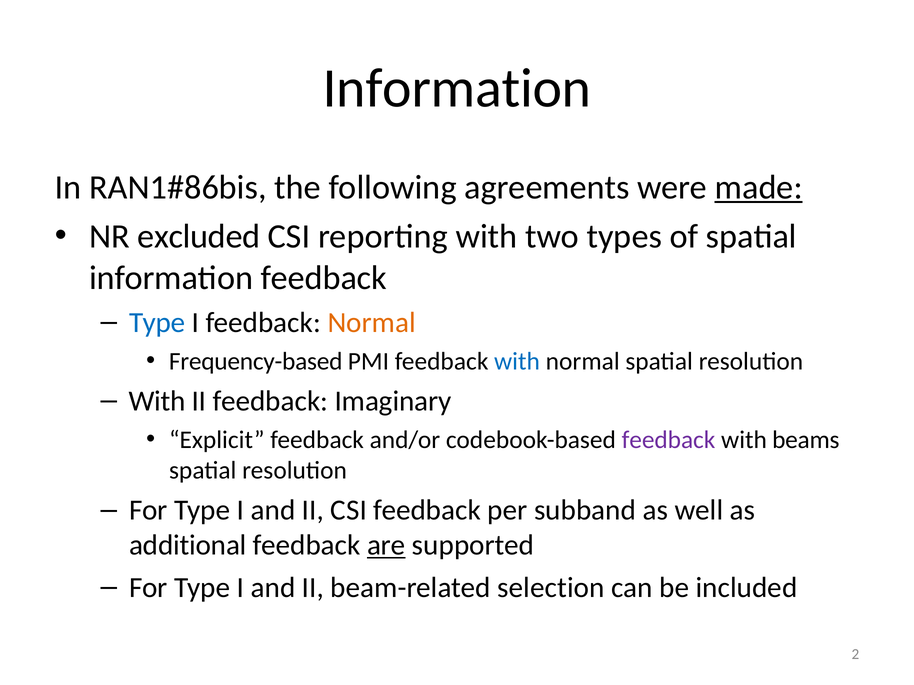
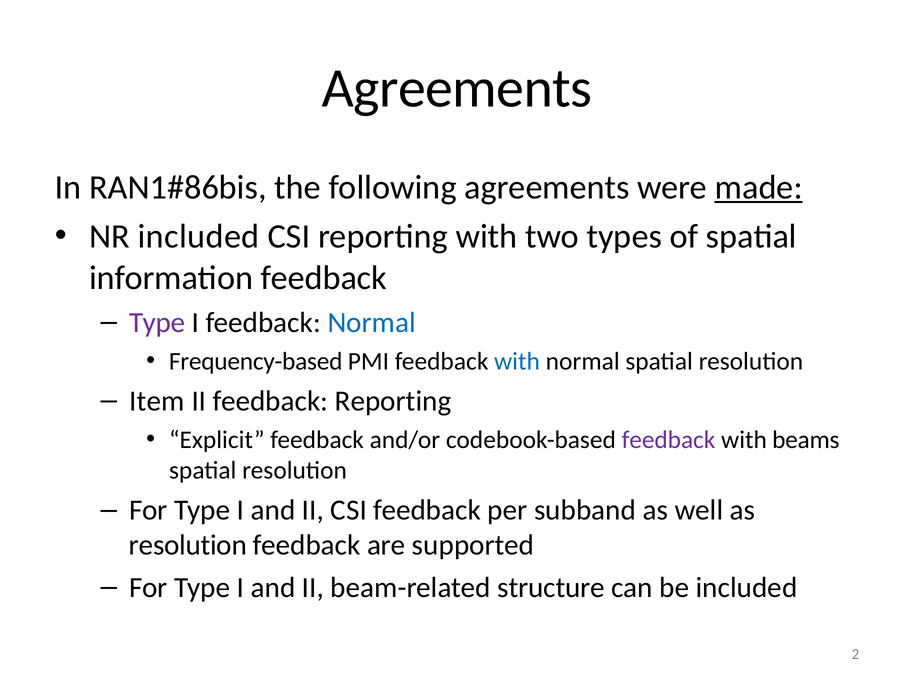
Information: Information -> Agreements (457, 88)
NR excluded: excluded -> included (199, 237)
Type colour: blue -> purple (157, 323)
Normal colour: orange -> blue (372, 323)
With: With -> Item (157, 402)
feedback Imaginary: Imaginary -> Reporting (393, 402)
additional: additional -> resolution (188, 546)
are underline: present -> none (386, 546)
selection: selection -> structure (551, 588)
